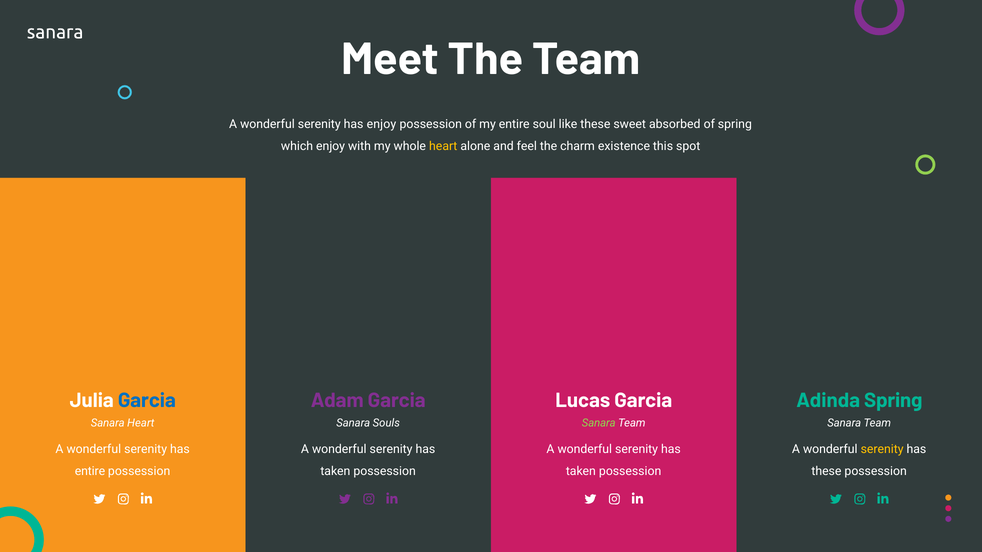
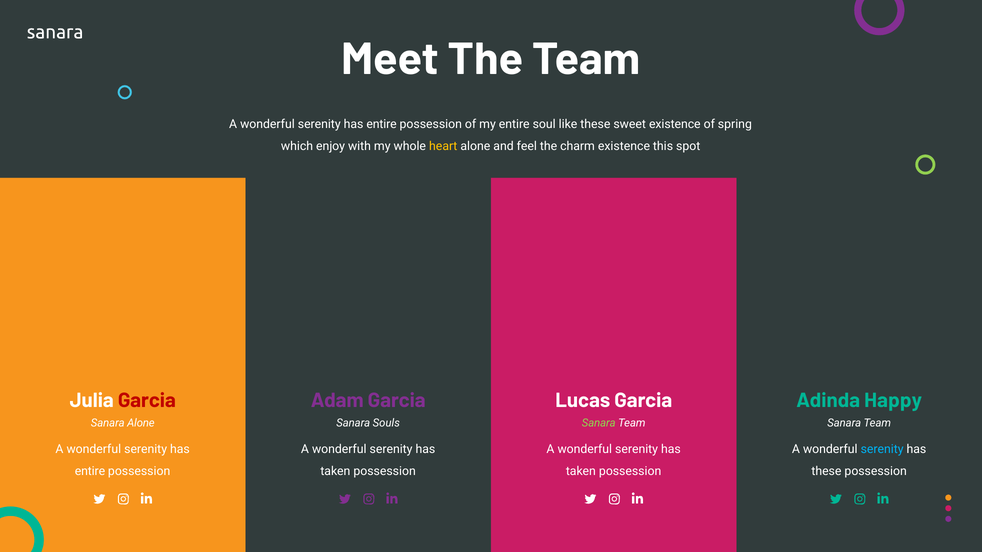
enjoy: enjoy -> entire (382, 124)
sweet absorbed: absorbed -> existence (675, 124)
Garcia colour: blue -> red (147, 401)
Adinda Spring: Spring -> Happy (893, 401)
Sanara Heart: Heart -> Alone (141, 423)
serenity colour: yellow -> light blue (882, 450)
